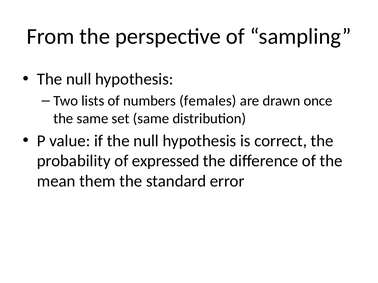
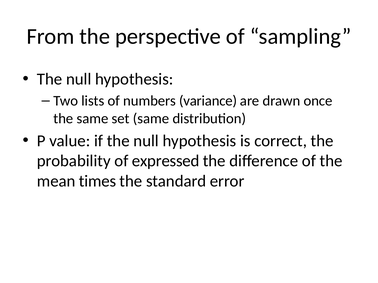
females: females -> variance (208, 101)
them: them -> times (98, 181)
